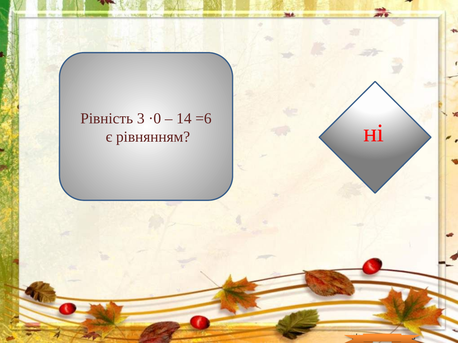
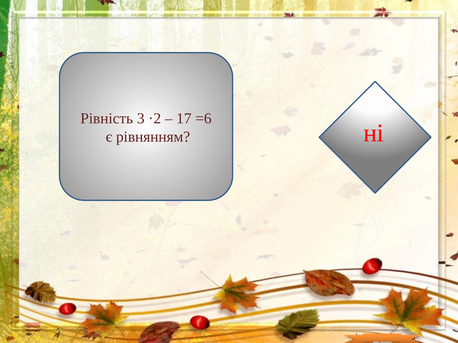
·0: ·0 -> ·2 (155, 119)
14: 14 -> 17 (184, 119)
